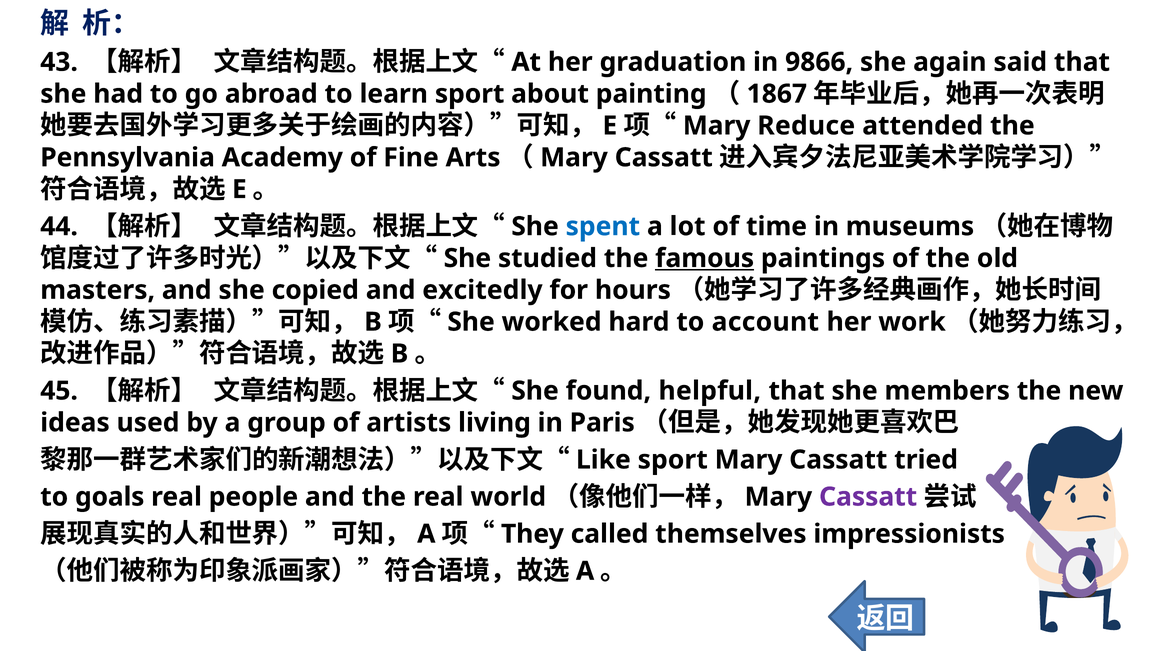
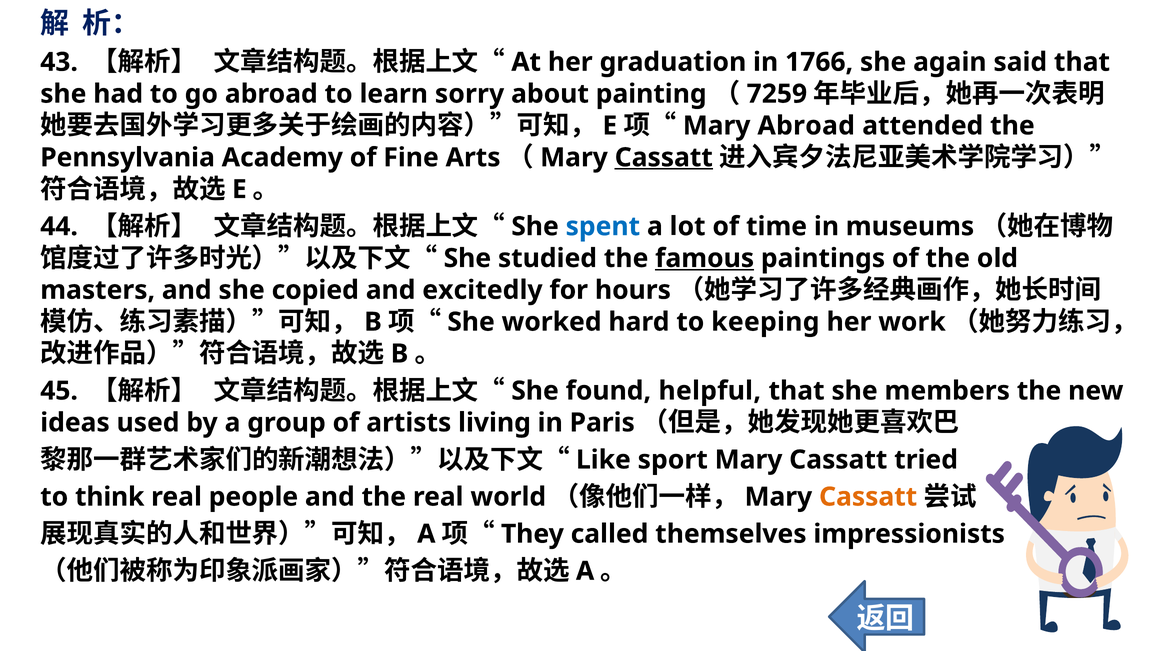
9866: 9866 -> 1766 (819, 62)
learn sport: sport -> sorry (470, 94)
1867: 1867 -> 7259 (777, 94)
Mary Reduce: Reduce -> Abroad (806, 126)
Cassatt underline: none -> present (664, 157)
account: account -> keeping (765, 322)
goals: goals -> think (110, 497)
Cassatt colour: purple -> orange (868, 497)
